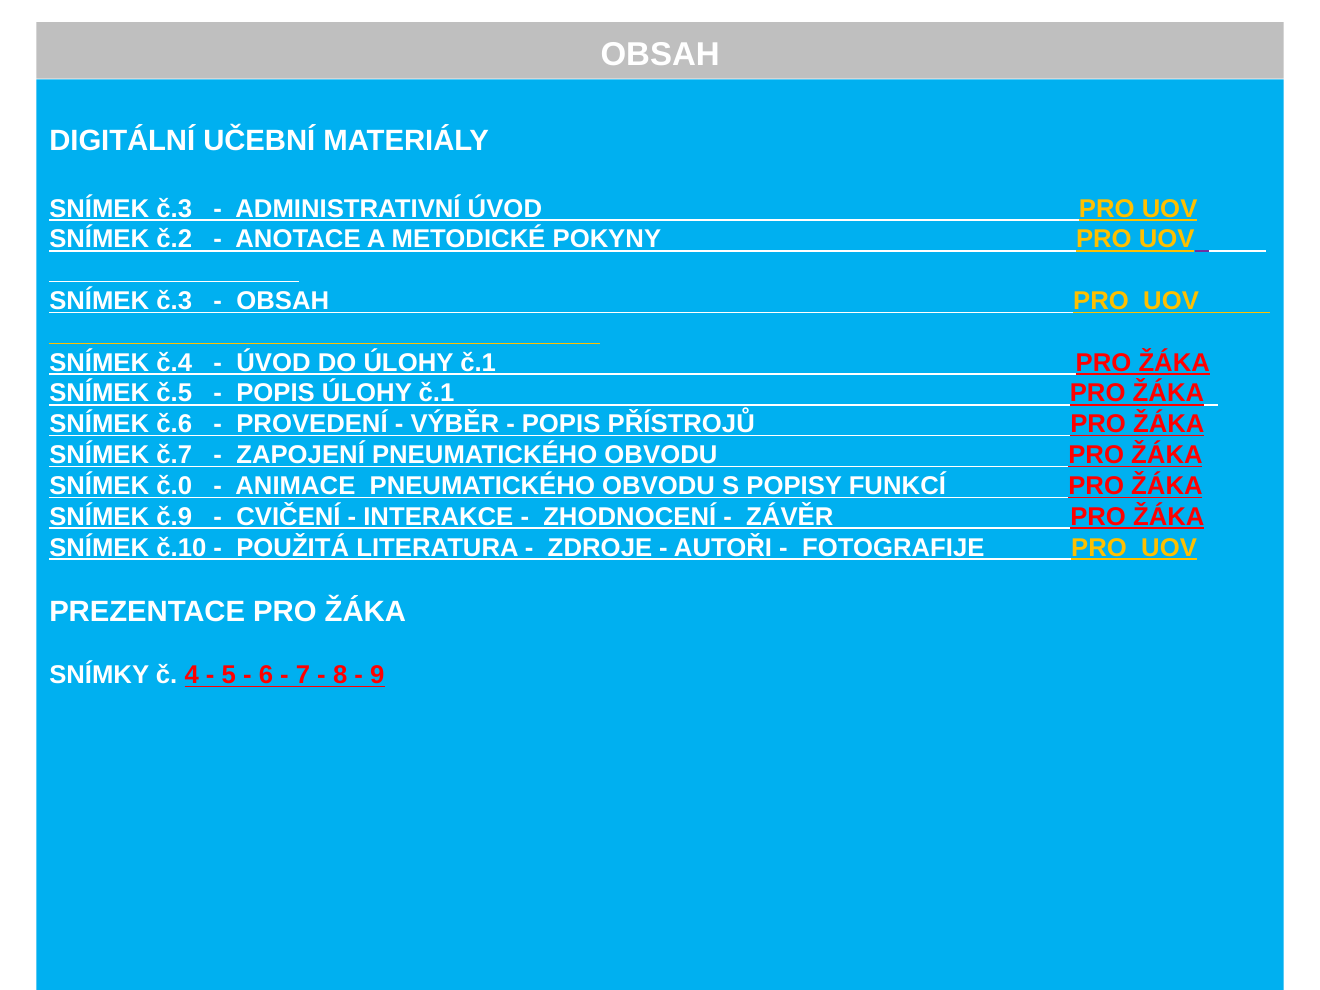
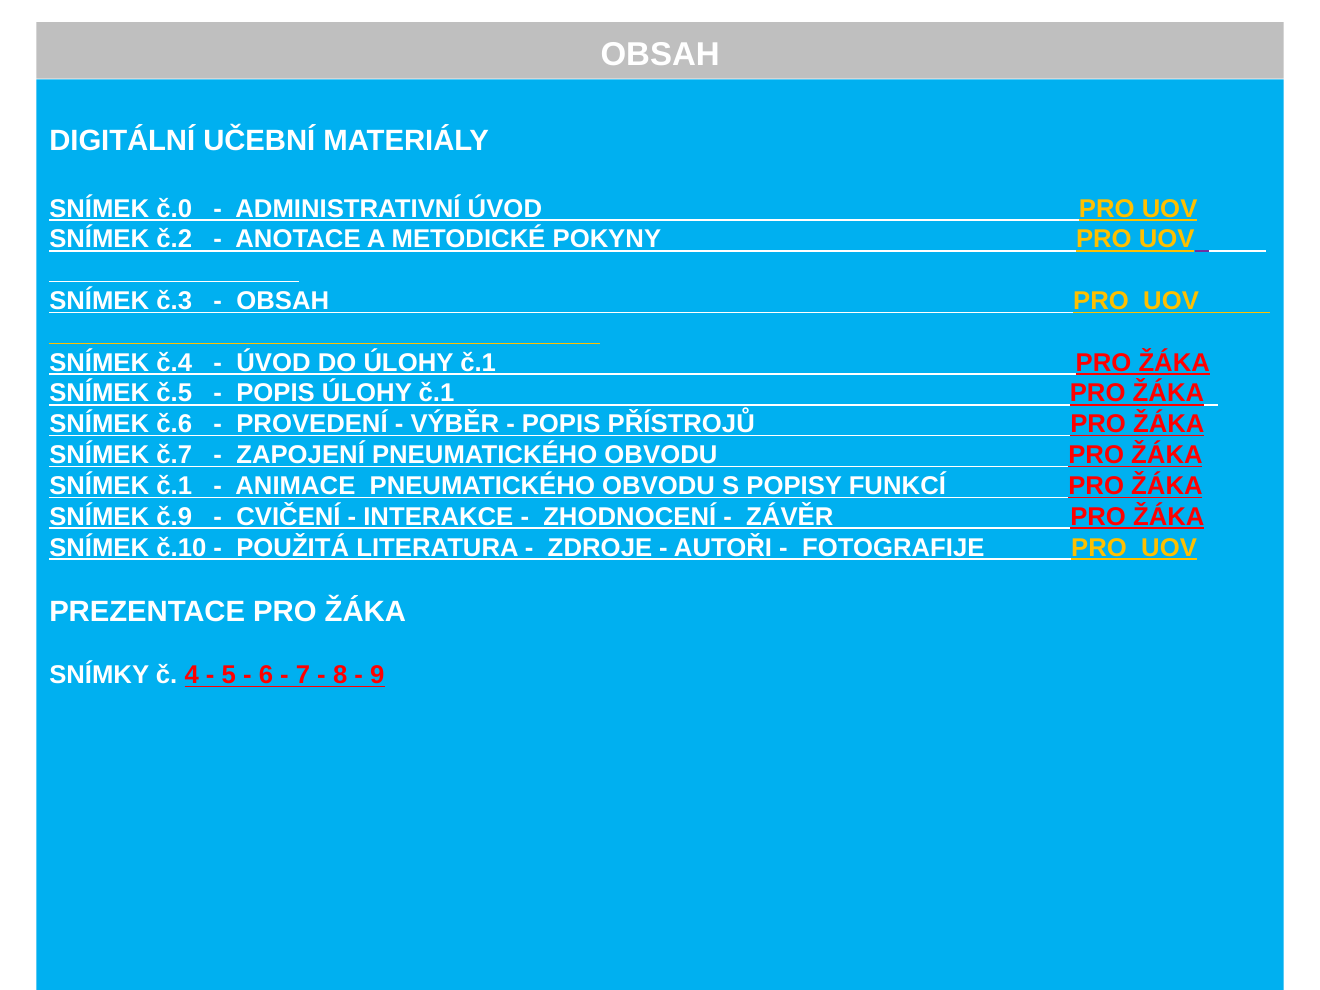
č.3: č.3 -> č.0 (174, 209)
SNÍMEK č.0: č.0 -> č.1 (174, 486)
